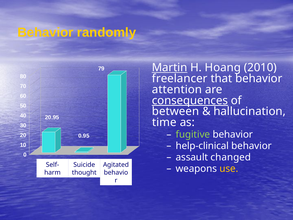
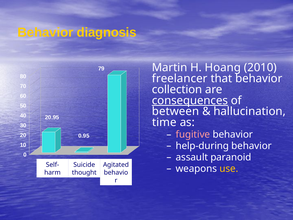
randomly: randomly -> diagnosis (107, 32)
Martin underline: present -> none (170, 68)
attention: attention -> collection (177, 89)
fugitive colour: light green -> pink (193, 134)
help-clinical: help-clinical -> help-during (202, 146)
changed: changed -> paranoid (231, 157)
